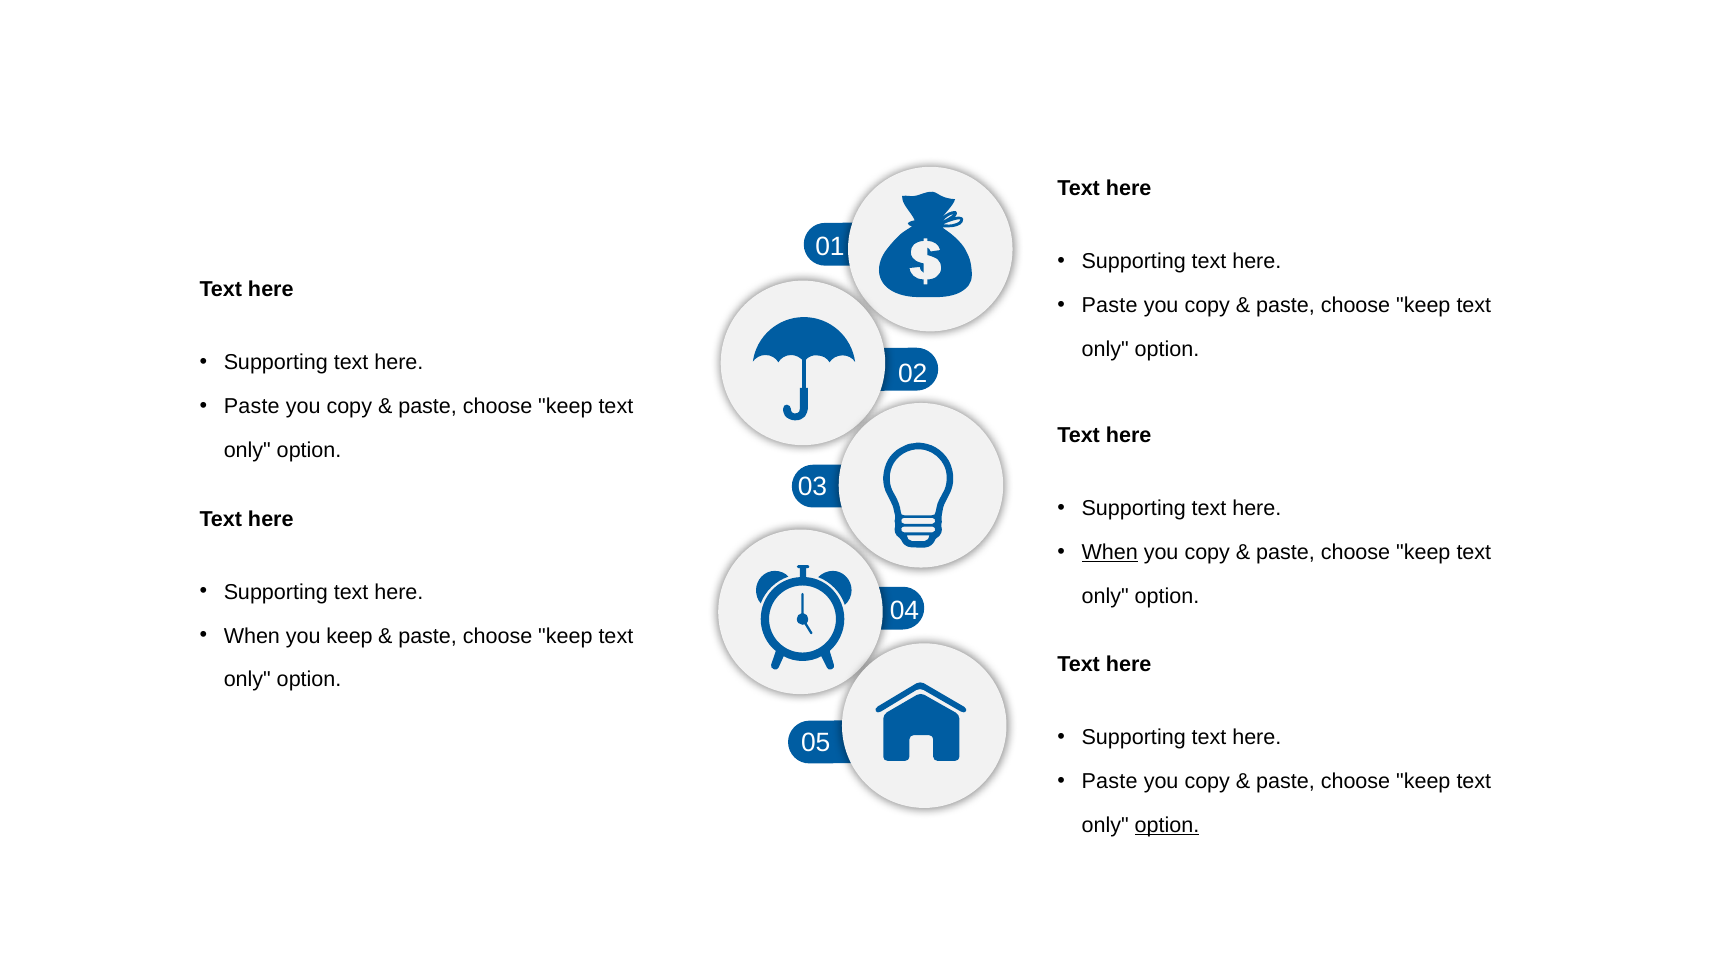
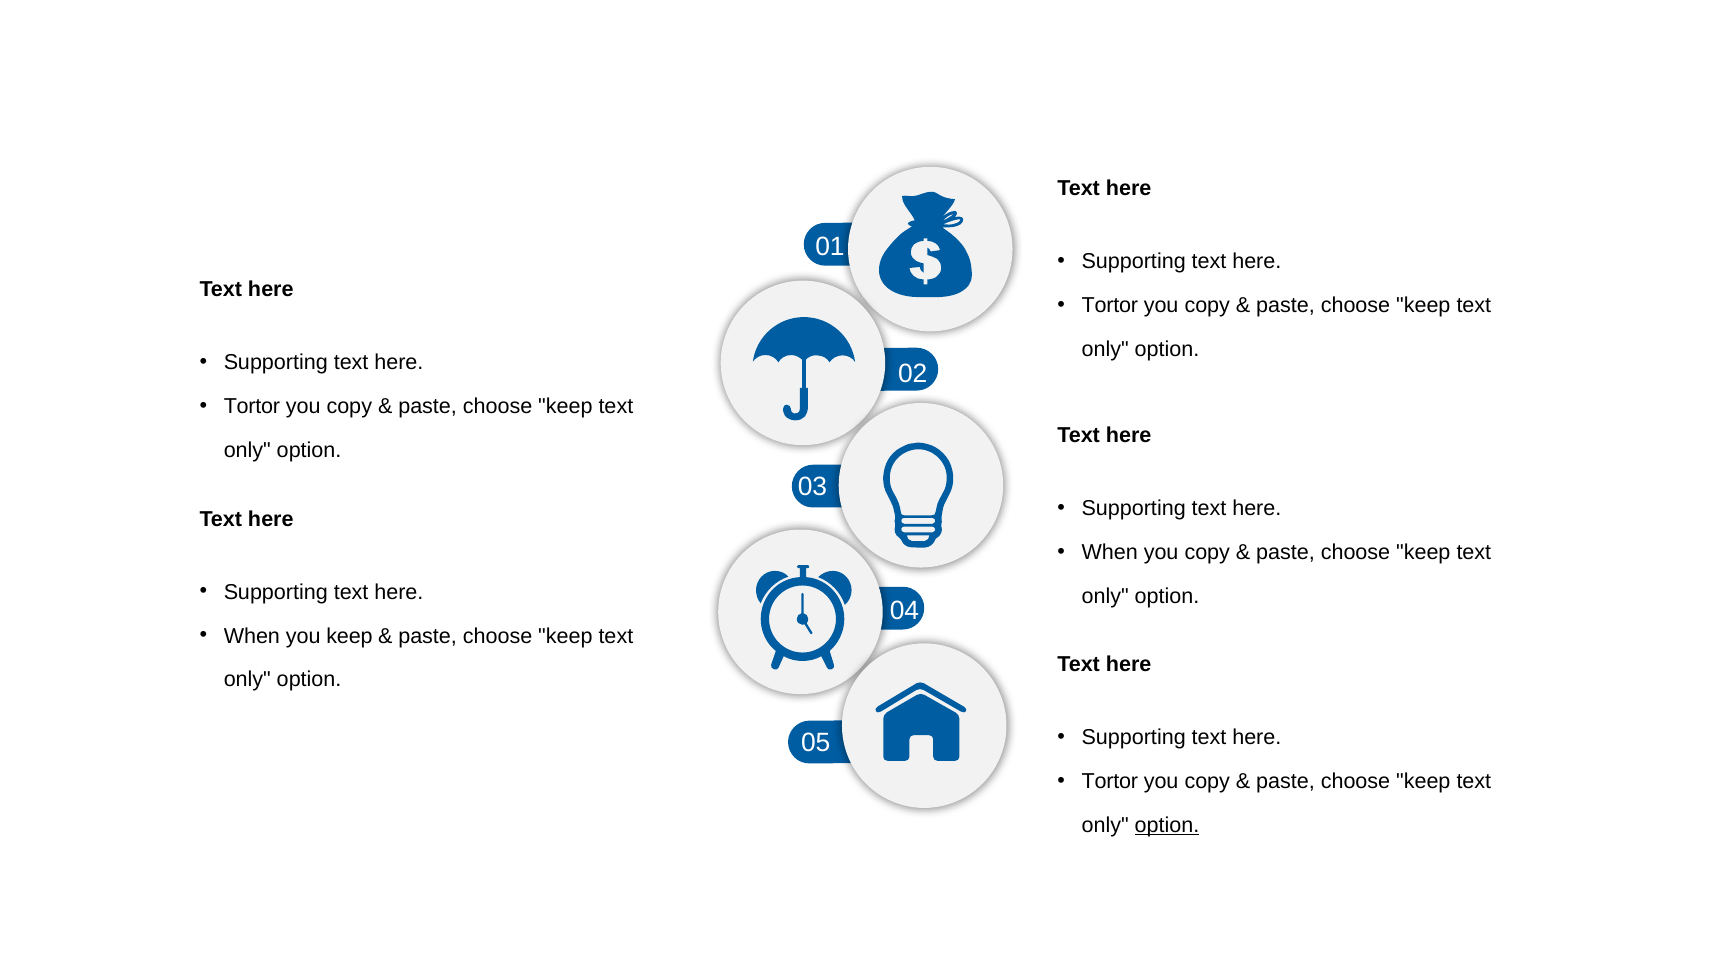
Paste: Paste -> Tortor (1110, 305)
Paste: Paste -> Tortor (252, 406)
When underline: present -> none (1110, 552)
Paste: Paste -> Tortor (1110, 781)
